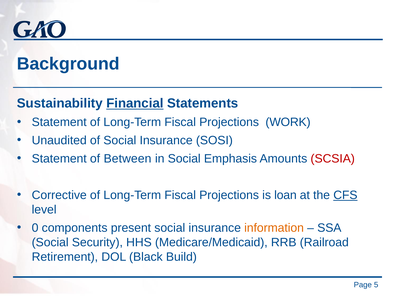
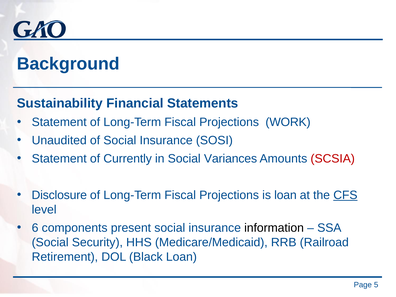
Financial underline: present -> none (135, 103)
Between: Between -> Currently (128, 159)
Emphasis: Emphasis -> Variances (231, 159)
Corrective: Corrective -> Disclosure (59, 195)
0: 0 -> 6 (35, 228)
information colour: orange -> black (274, 228)
Black Build: Build -> Loan (181, 257)
